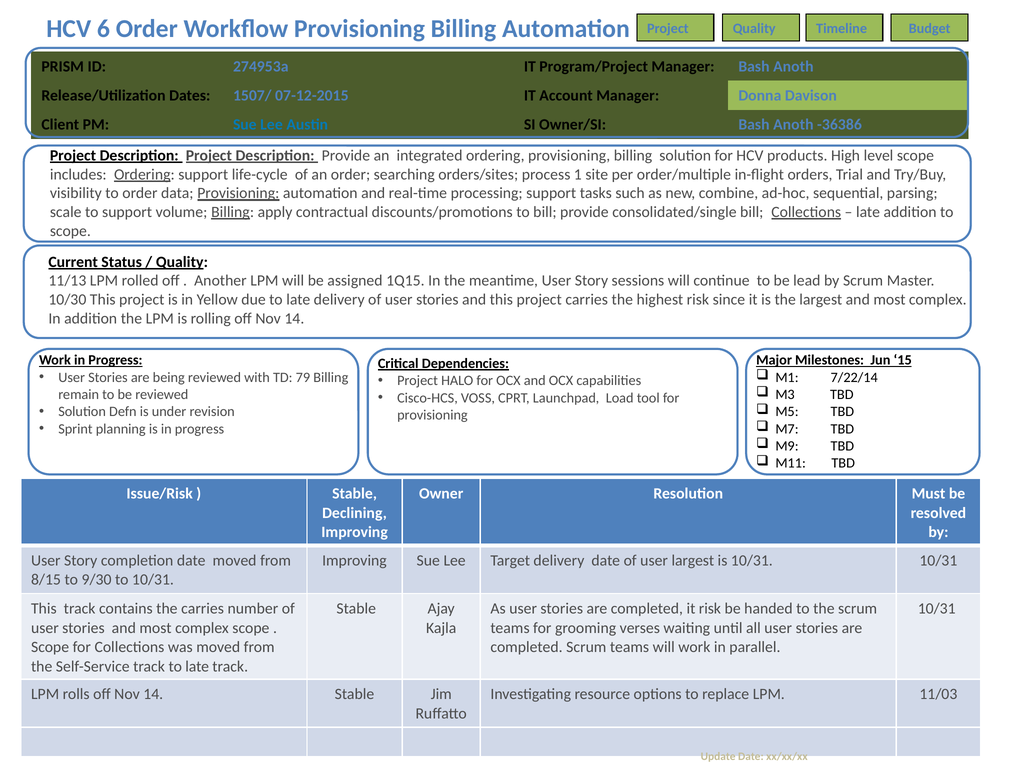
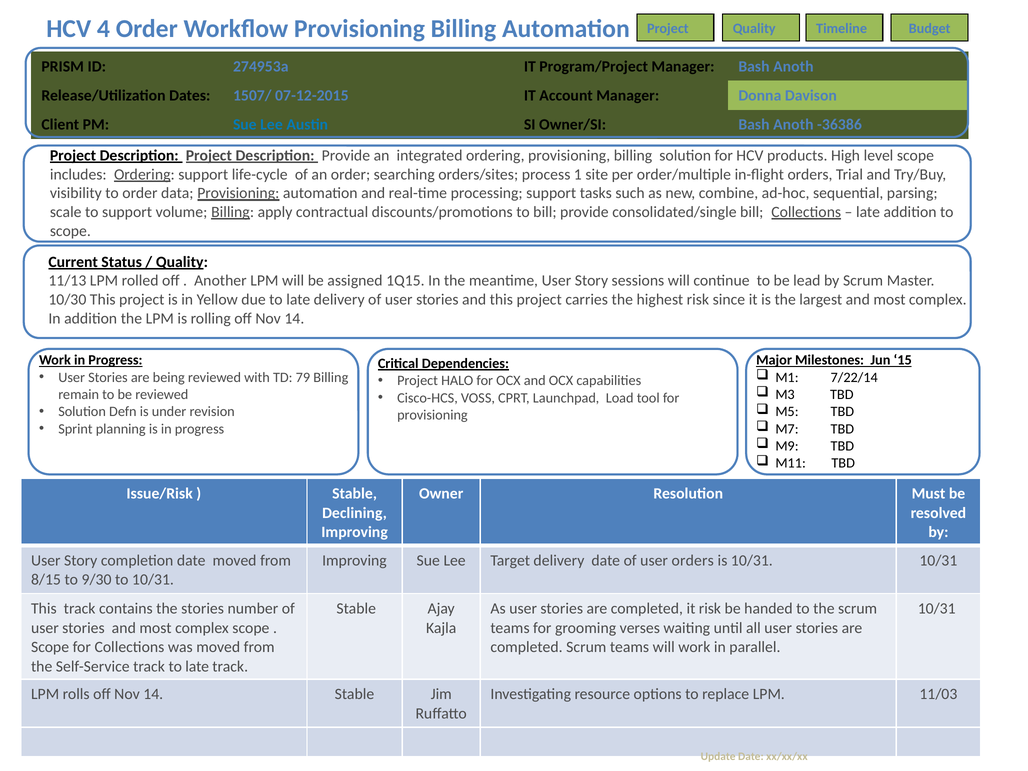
6: 6 -> 4 (103, 29)
user largest: largest -> orders (693, 560)
the carries: carries -> stories (203, 608)
